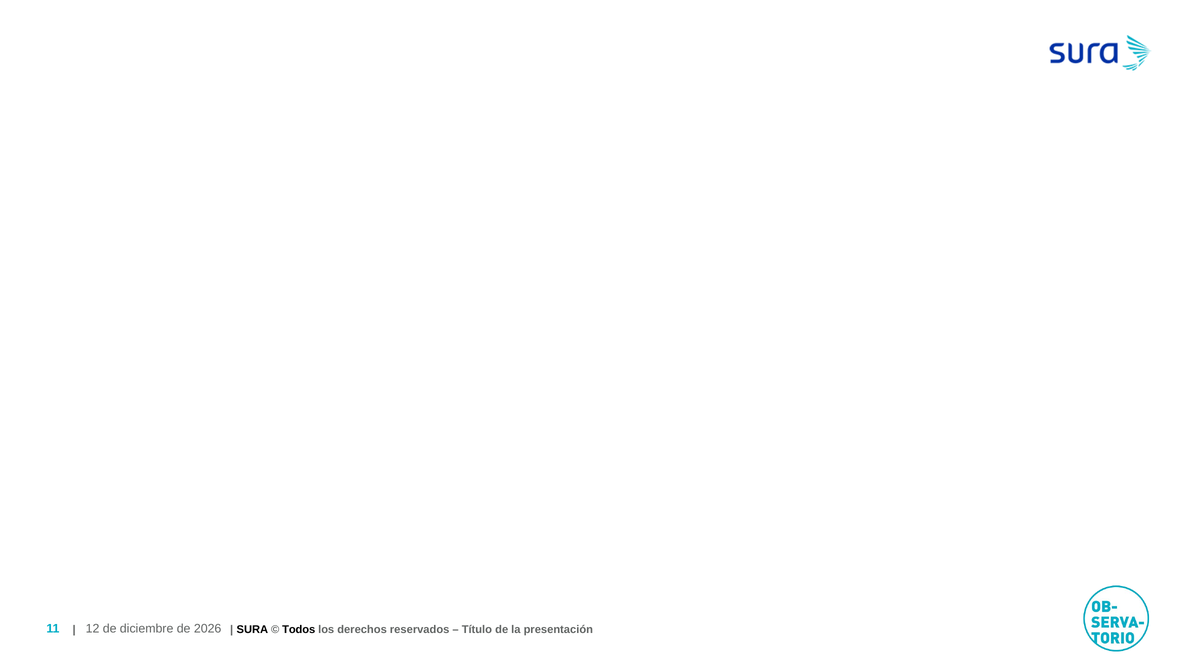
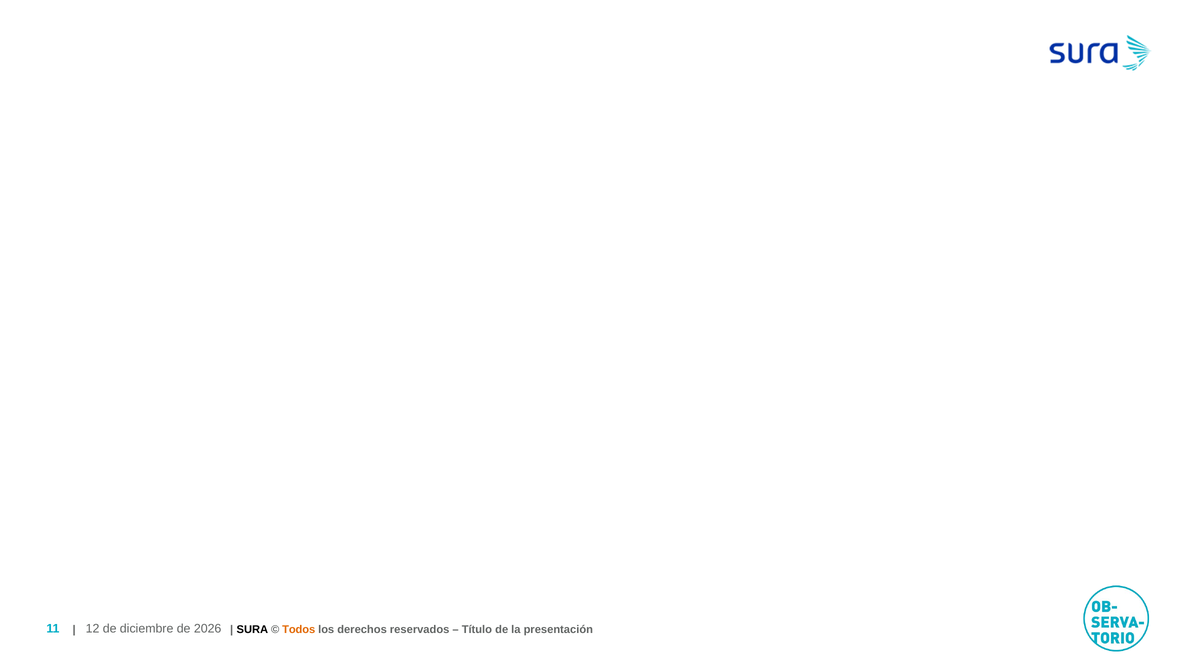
Todos colour: black -> orange (299, 630)
